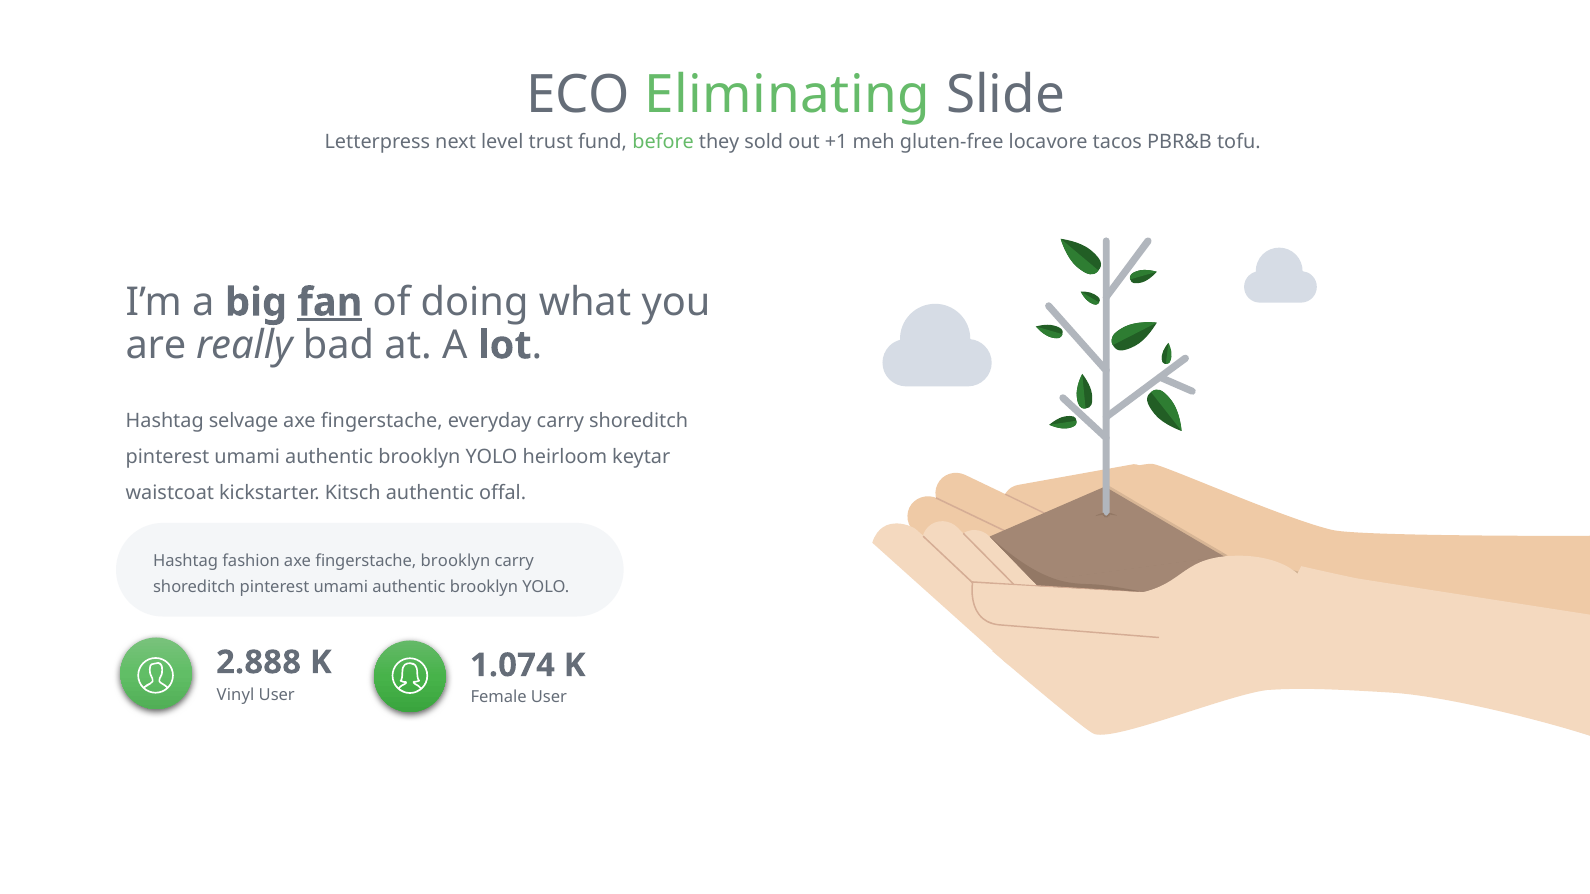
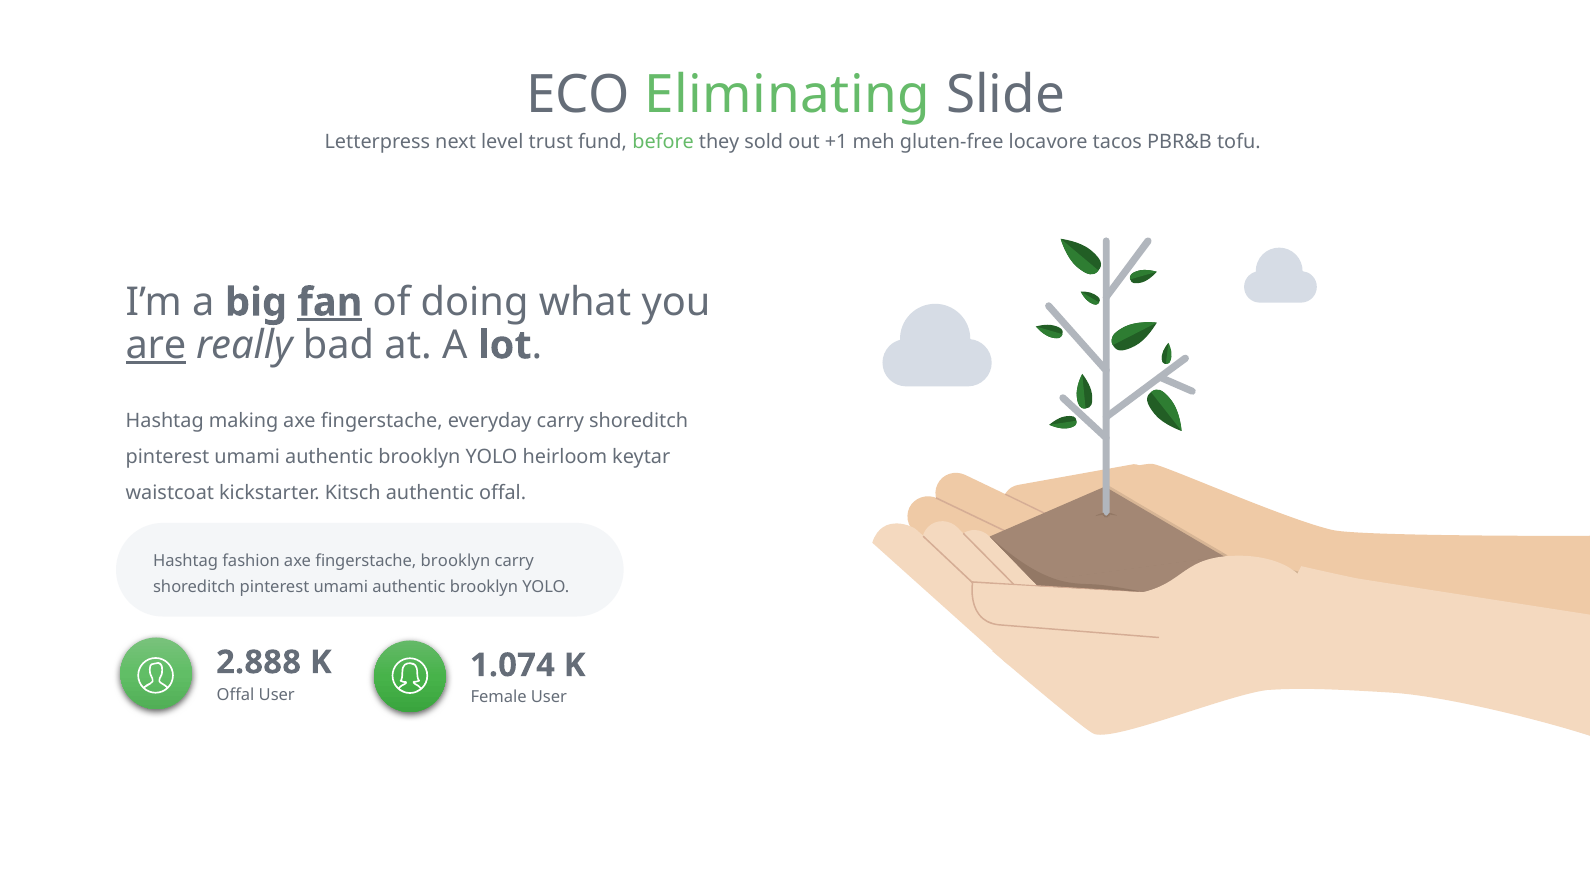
are underline: none -> present (156, 345)
selvage: selvage -> making (244, 422)
Vinyl: Vinyl -> Offal (236, 695)
